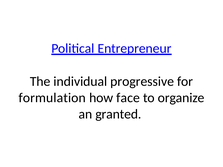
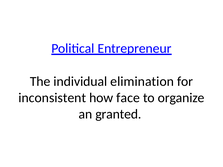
progressive: progressive -> elimination (142, 82)
formulation: formulation -> inconsistent (52, 98)
